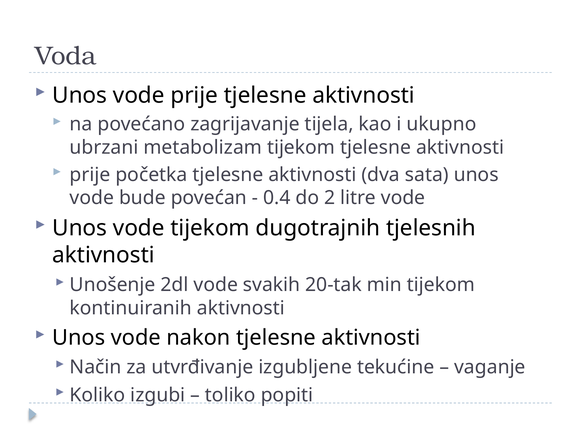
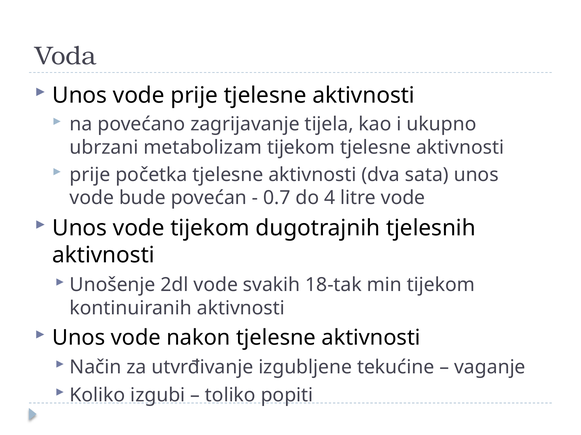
0.4: 0.4 -> 0.7 (277, 198)
2: 2 -> 4 (330, 198)
20-tak: 20-tak -> 18-tak (333, 285)
